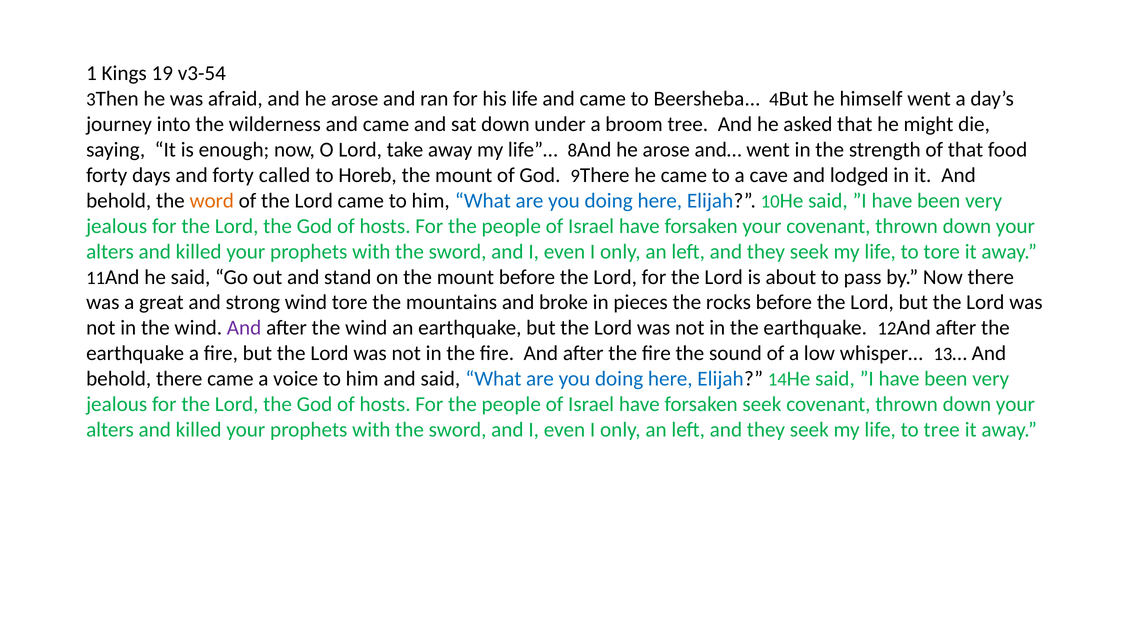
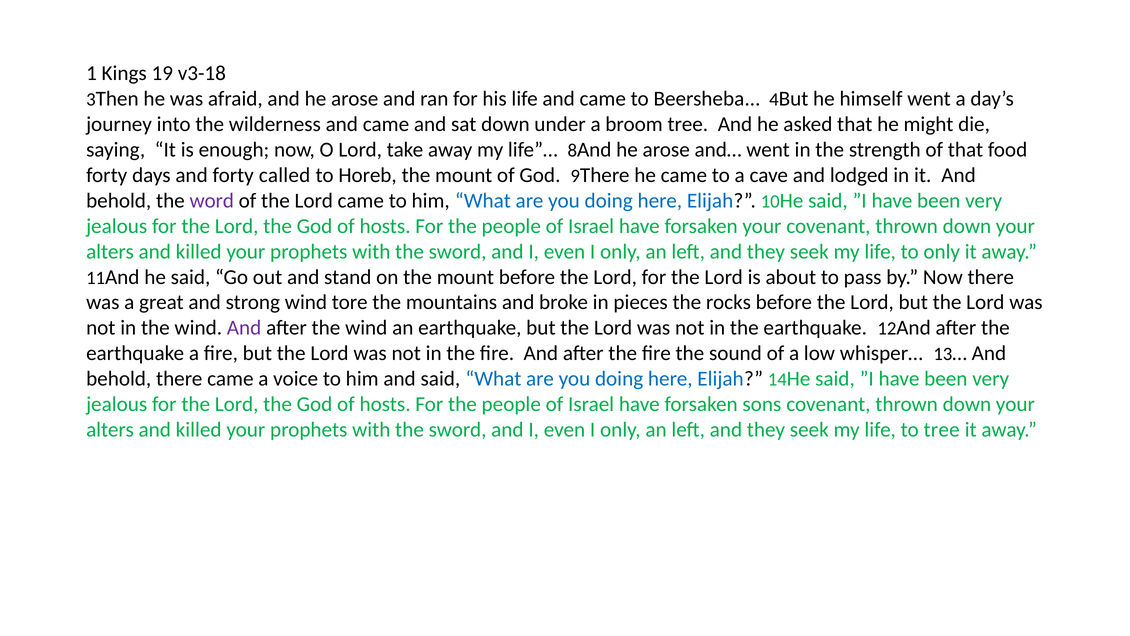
v3-54: v3-54 -> v3-18 (202, 73)
word colour: orange -> purple (212, 201)
to tore: tore -> only (942, 251)
forsaken seek: seek -> sons (762, 404)
